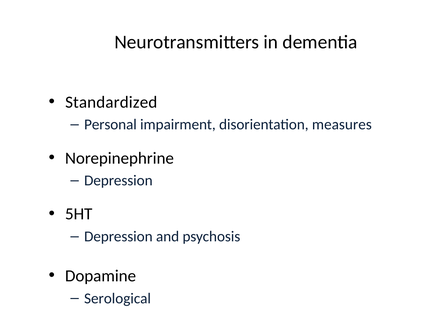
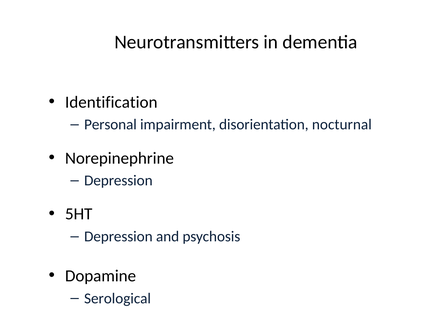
Standardized: Standardized -> Identification (111, 102)
measures: measures -> nocturnal (342, 125)
